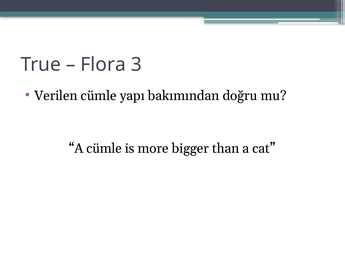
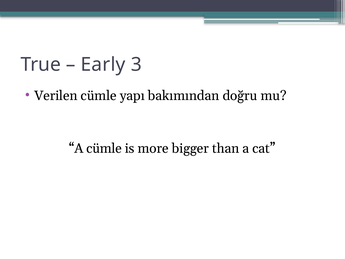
Flora: Flora -> Early (103, 65)
